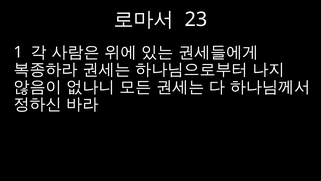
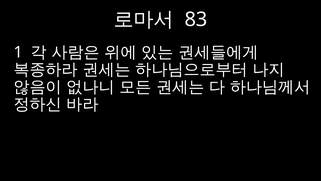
23: 23 -> 83 (196, 19)
